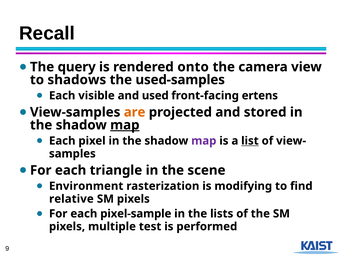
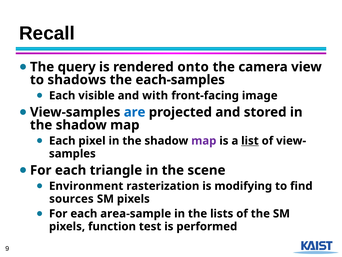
used-samples: used-samples -> each-samples (180, 80)
used: used -> with (155, 95)
ertens: ertens -> image (260, 95)
are colour: orange -> blue (135, 112)
map underline: present -> none (125, 125)
relative: relative -> sources (71, 199)
pixel-sample: pixel-sample -> area-sample (136, 213)
multiple: multiple -> function (112, 226)
